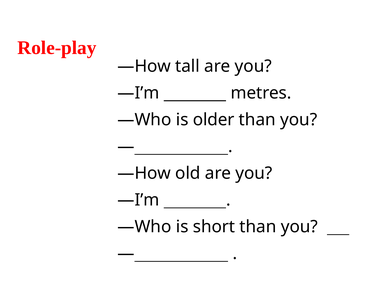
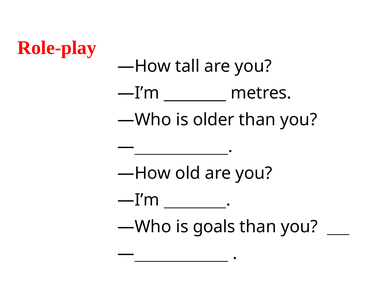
short: short -> goals (214, 227)
